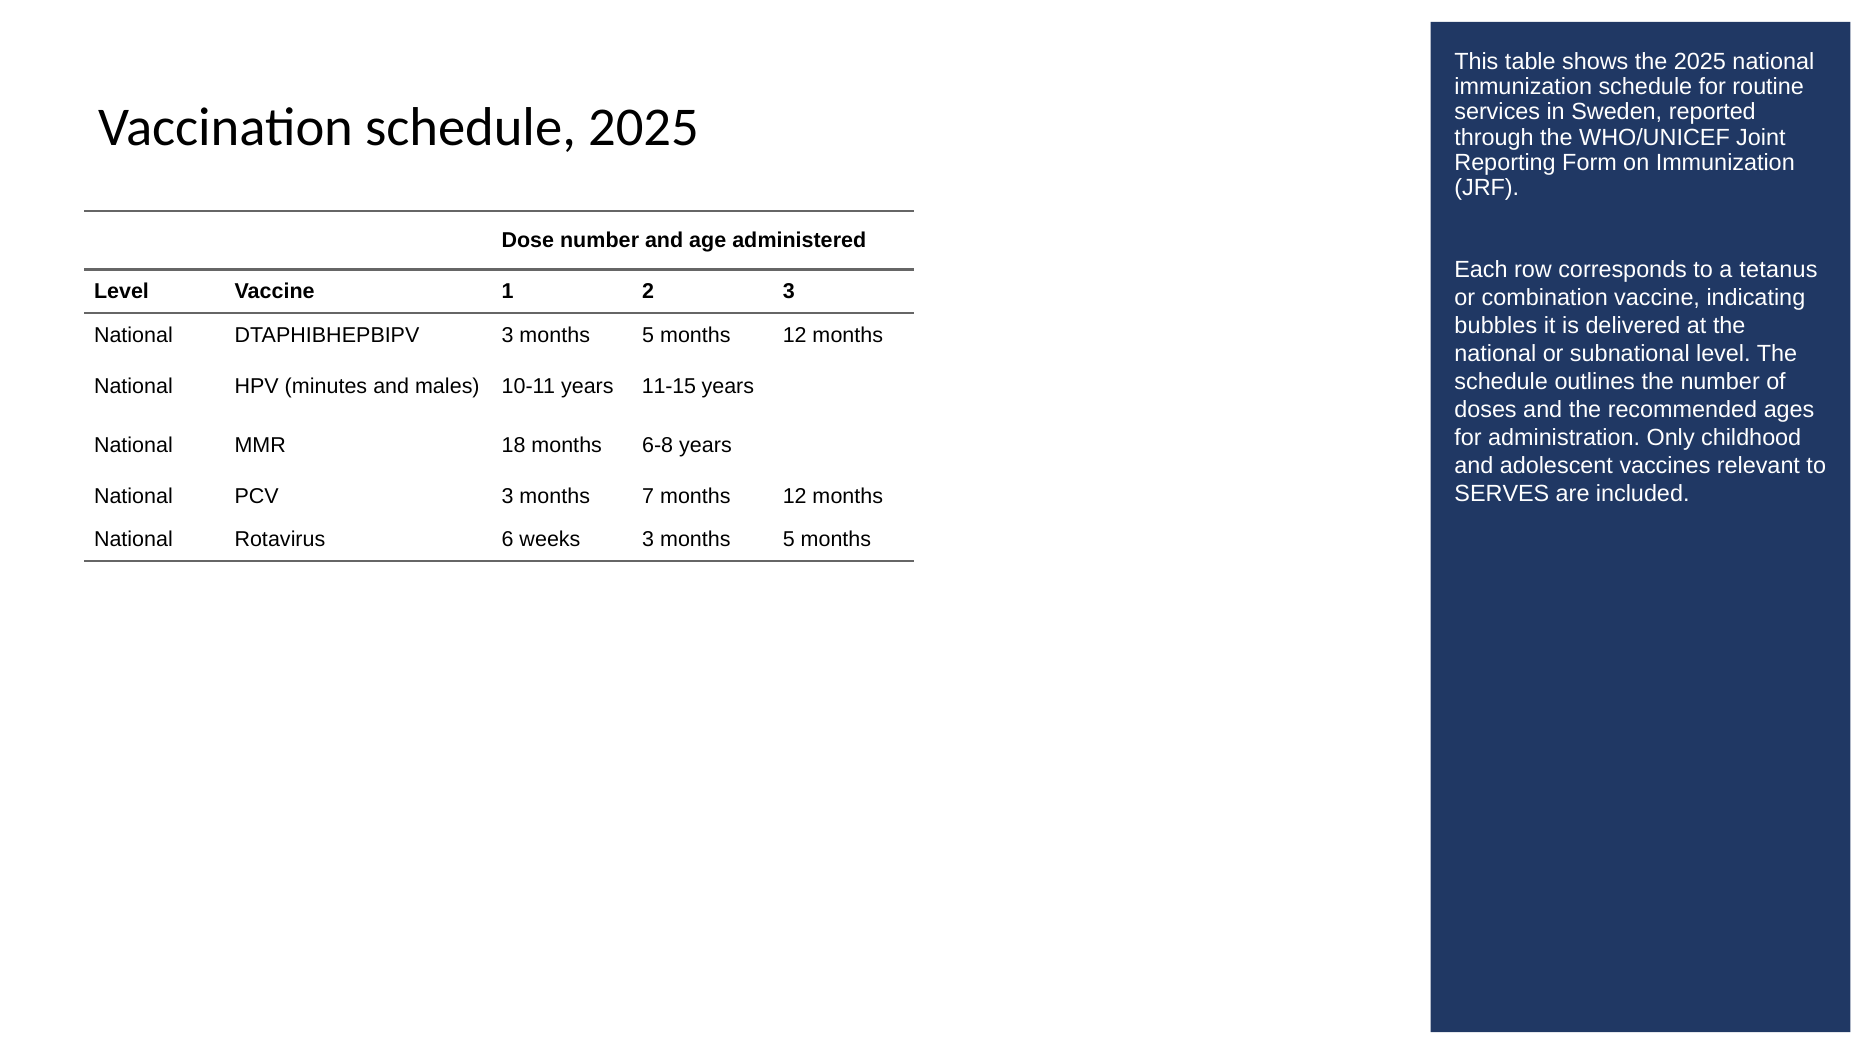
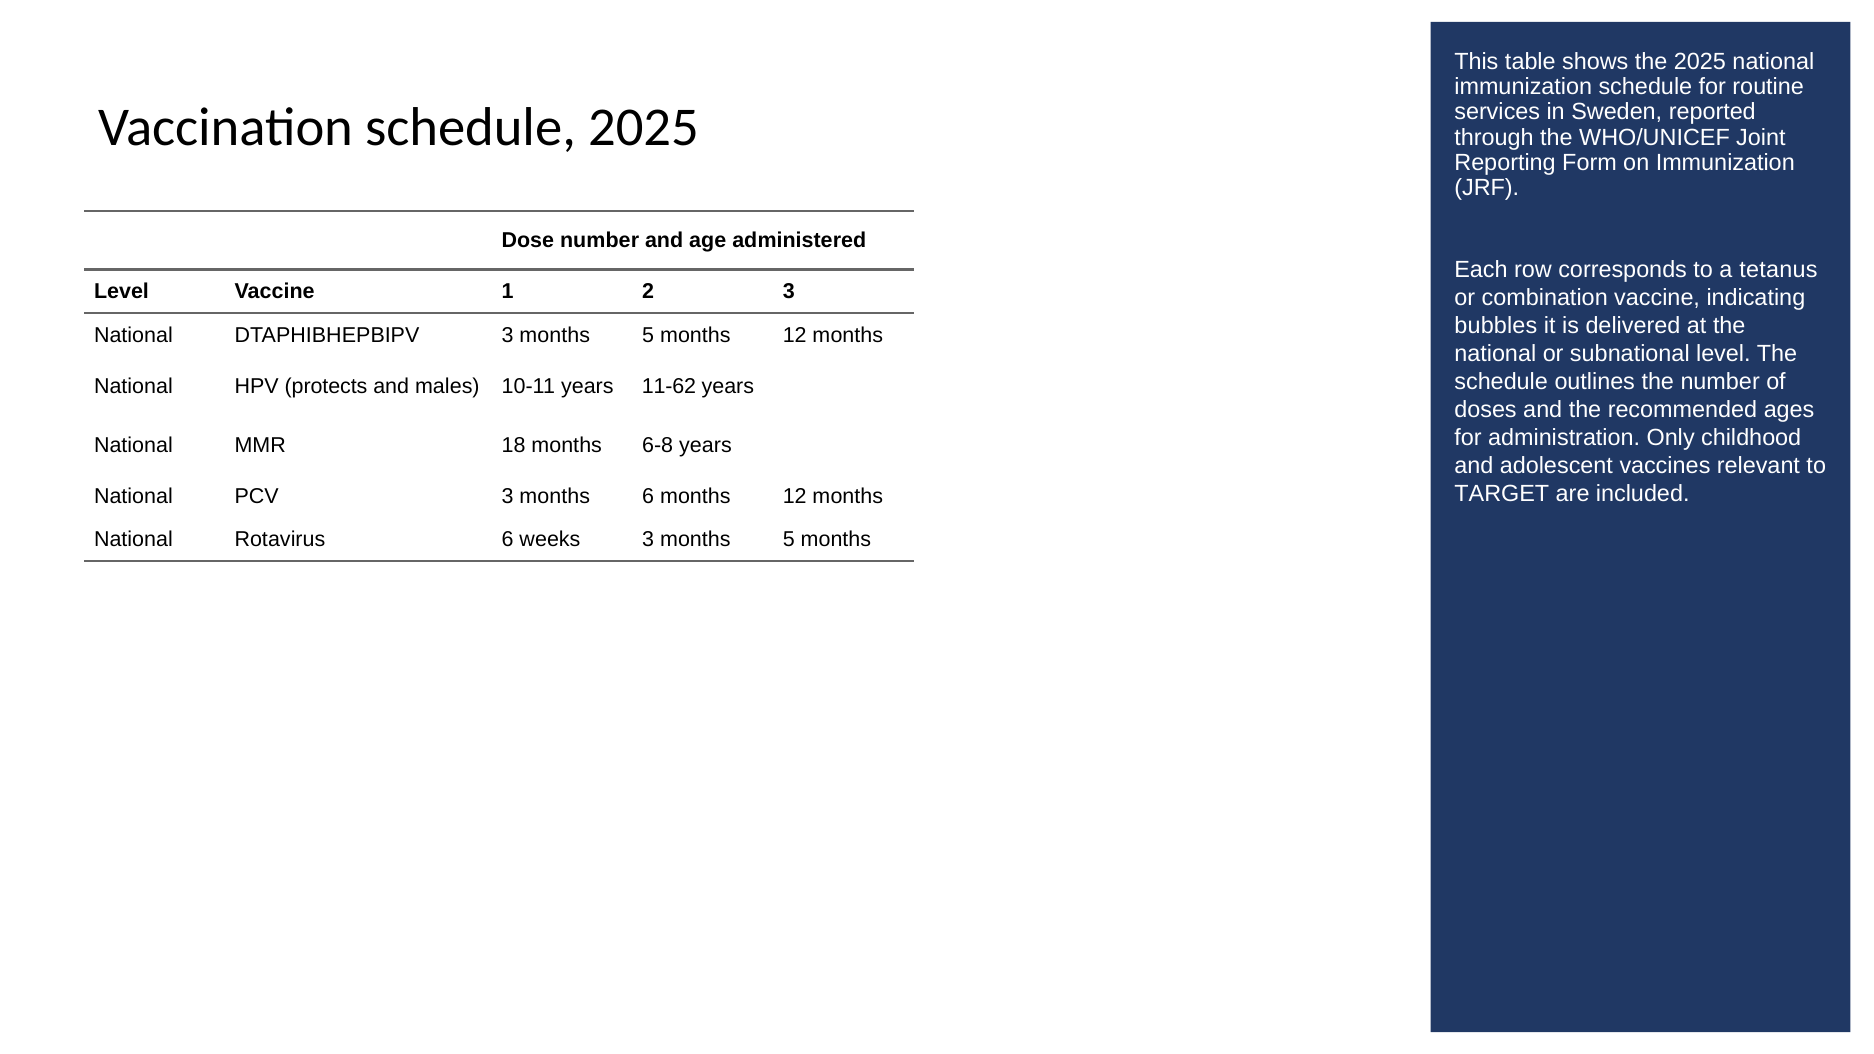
minutes: minutes -> protects (326, 386)
11-15: 11-15 -> 11-62 (669, 386)
SERVES: SERVES -> TARGET (1502, 494)
months 7: 7 -> 6 (648, 496)
